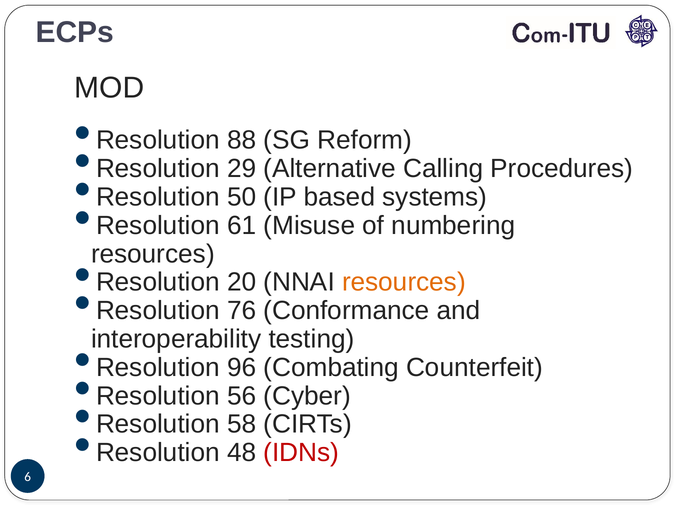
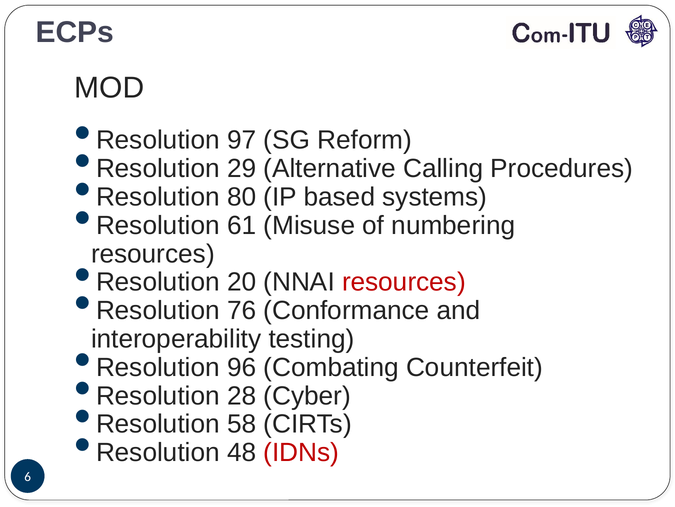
88: 88 -> 97 (242, 140)
50: 50 -> 80 (242, 197)
resources colour: orange -> red (404, 282)
56: 56 -> 28 (242, 395)
